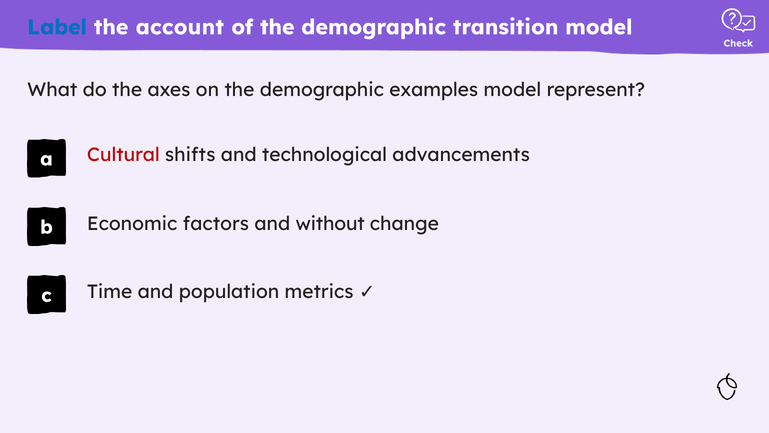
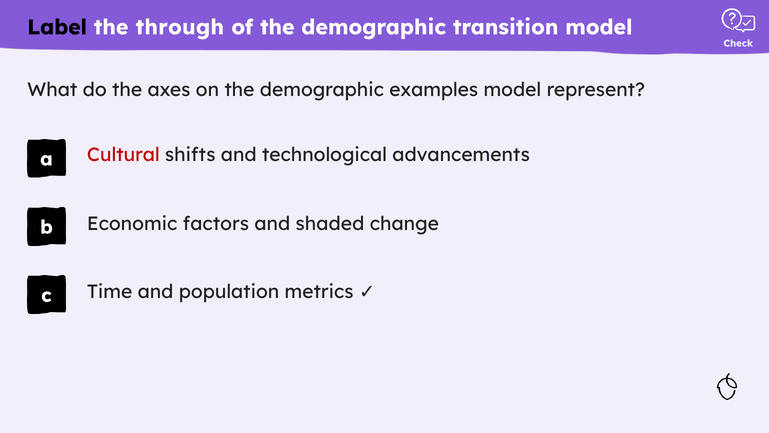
Label colour: blue -> black (57, 27)
account: account -> through (180, 27)
without: without -> shaded (330, 224)
